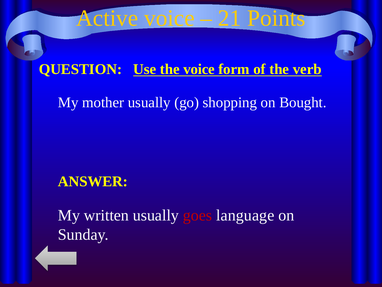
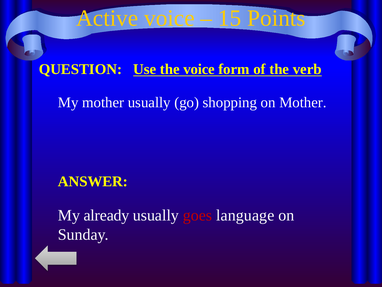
21: 21 -> 15 (230, 18)
on Bought: Bought -> Mother (303, 102)
written: written -> already (107, 215)
